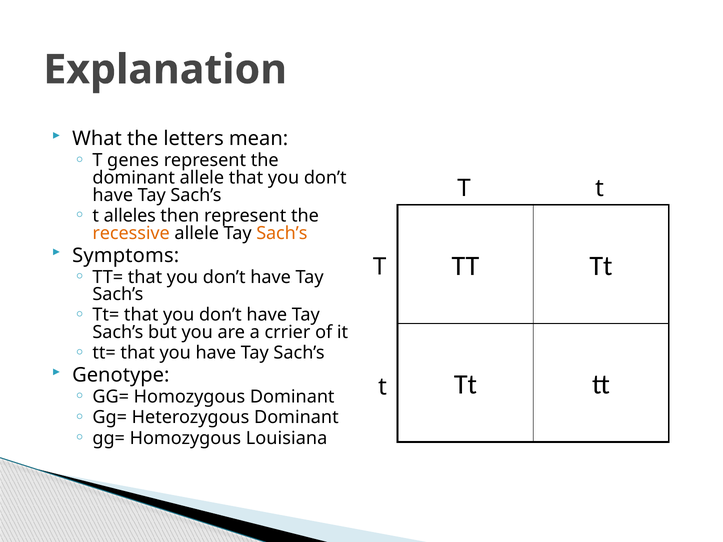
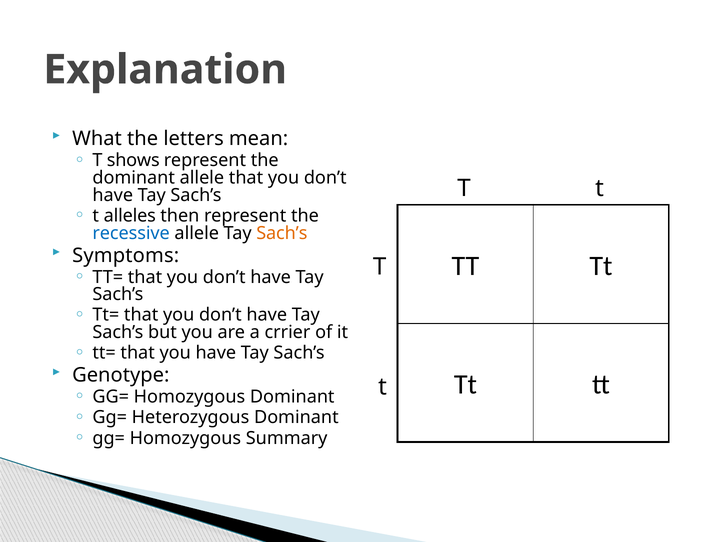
genes: genes -> shows (133, 161)
recessive colour: orange -> blue (131, 233)
Louisiana: Louisiana -> Summary (287, 438)
